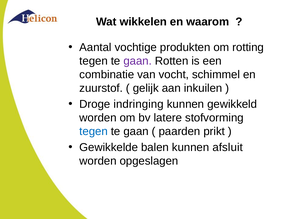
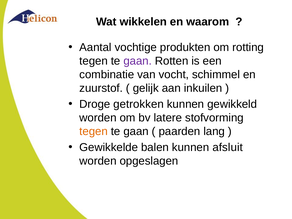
indringing: indringing -> getrokken (139, 104)
tegen colour: blue -> orange (94, 131)
prikt: prikt -> lang (214, 131)
